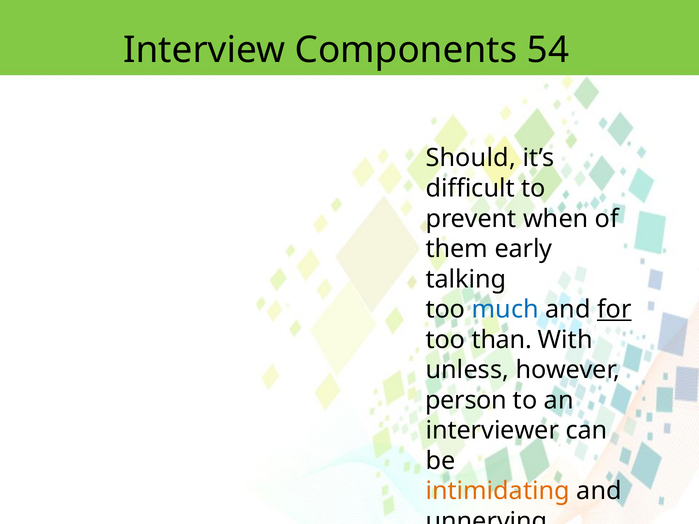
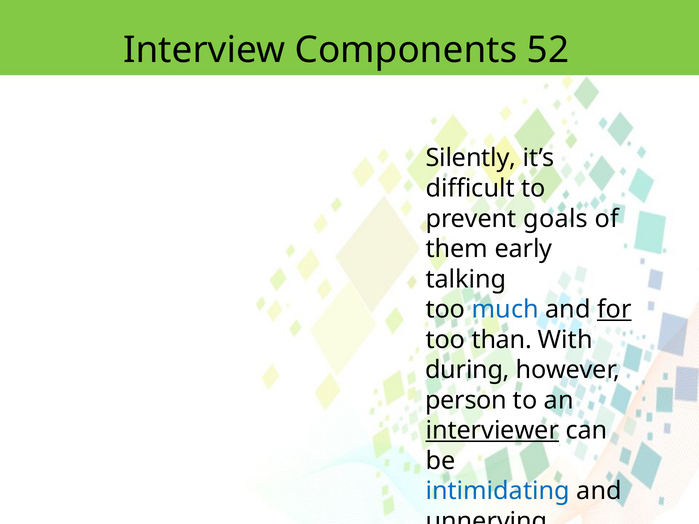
54: 54 -> 52 (548, 50)
Should: Should -> Silently (471, 158)
when: when -> goals (556, 219)
unless: unless -> during (467, 370)
interviewer underline: none -> present (492, 431)
intimidating colour: orange -> blue (498, 491)
